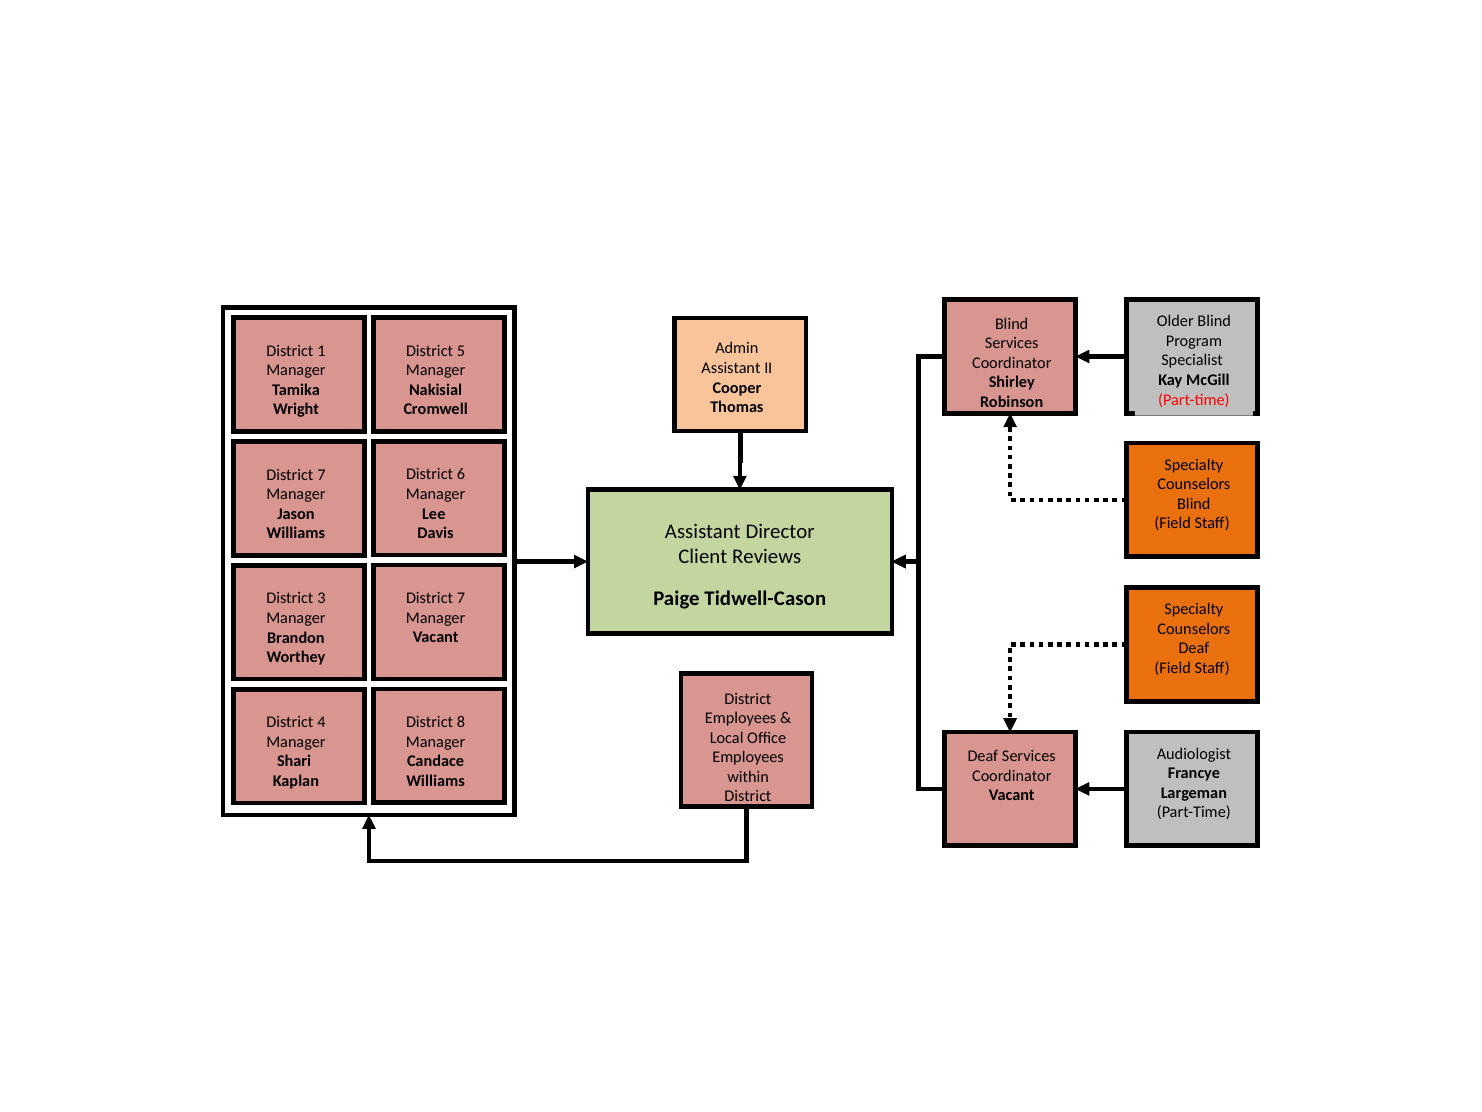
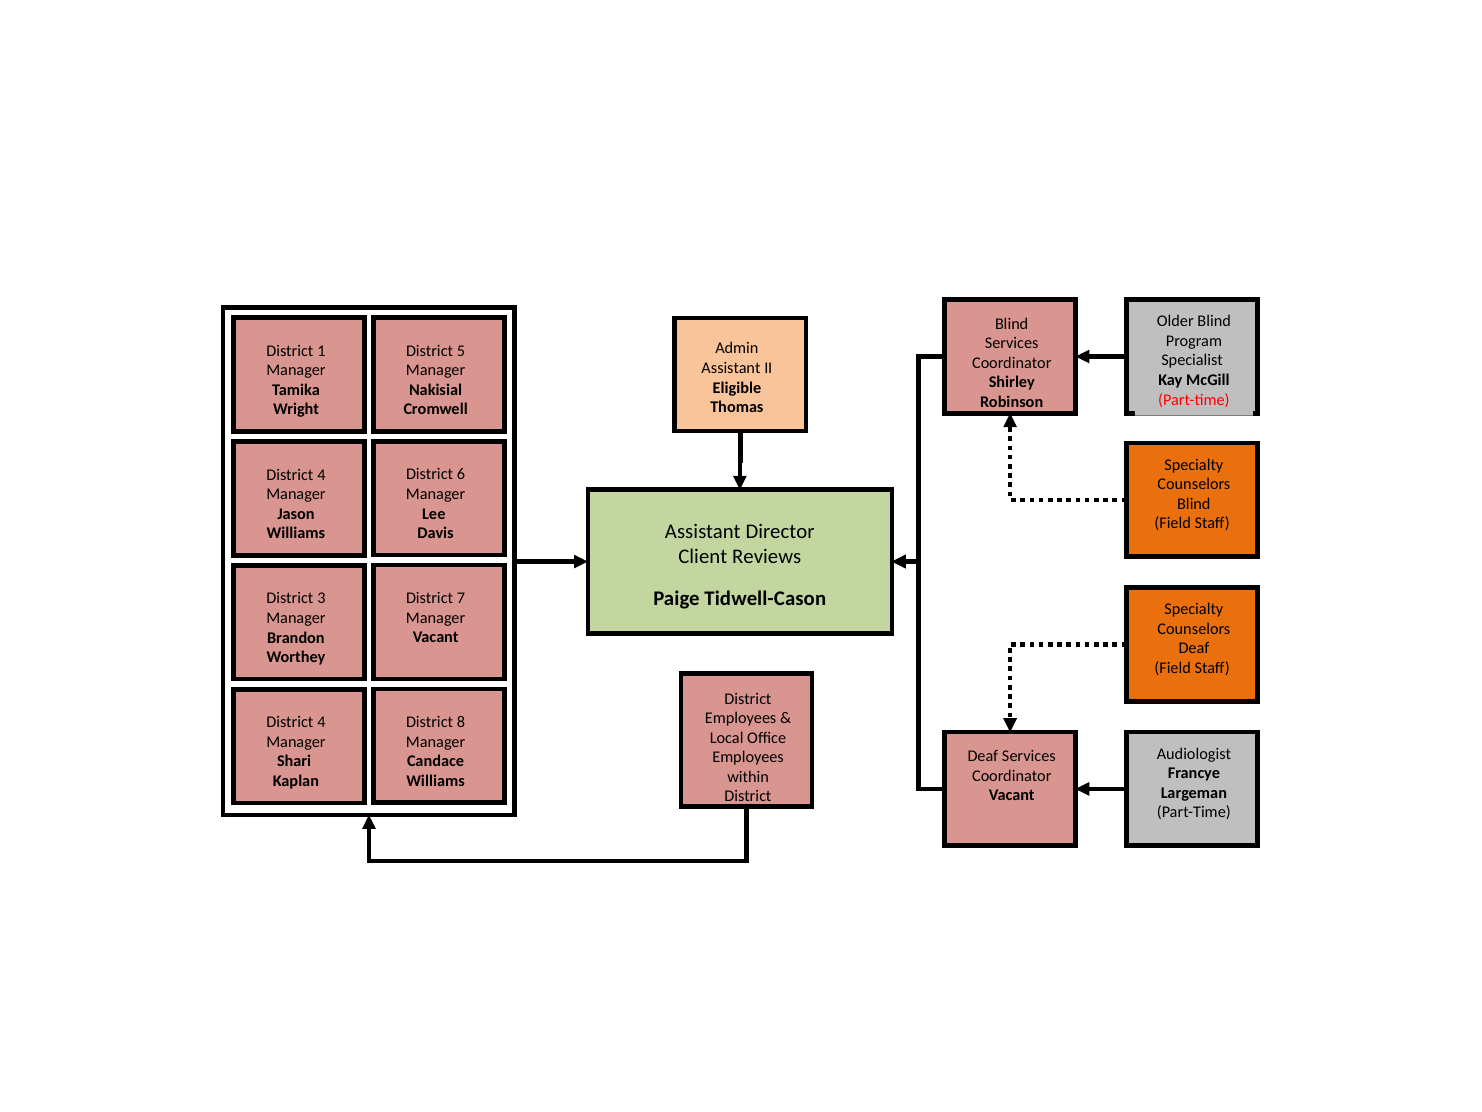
Cooper: Cooper -> Eligible (737, 388)
7: 7 -> 4 (321, 474)
